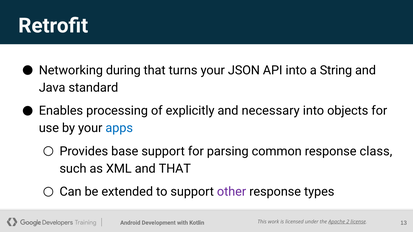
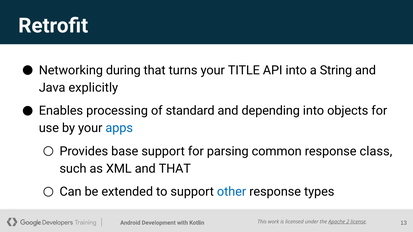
JSON: JSON -> TITLE (244, 70)
standard: standard -> explicitly (93, 88)
explicitly: explicitly -> standard (190, 111)
necessary: necessary -> depending (271, 111)
other colour: purple -> blue (232, 192)
